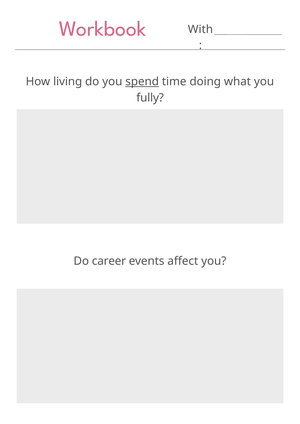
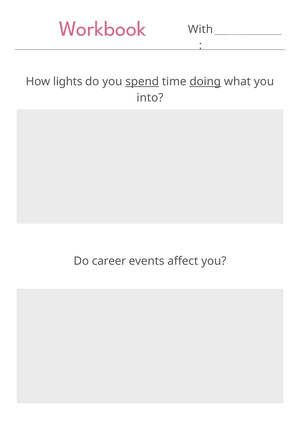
living: living -> lights (68, 82)
doing underline: none -> present (205, 82)
fully: fully -> into (150, 98)
